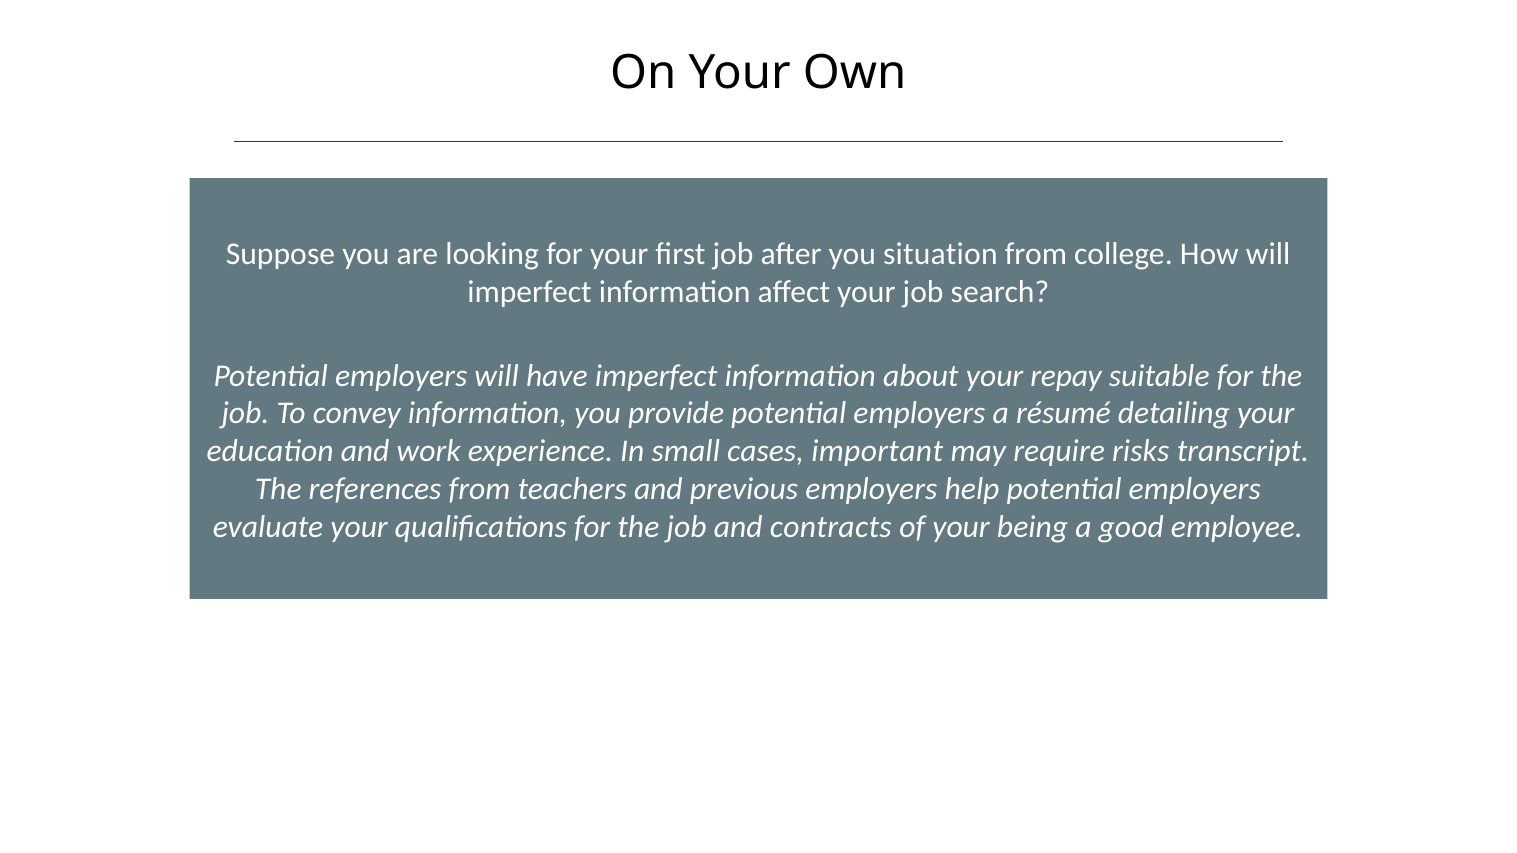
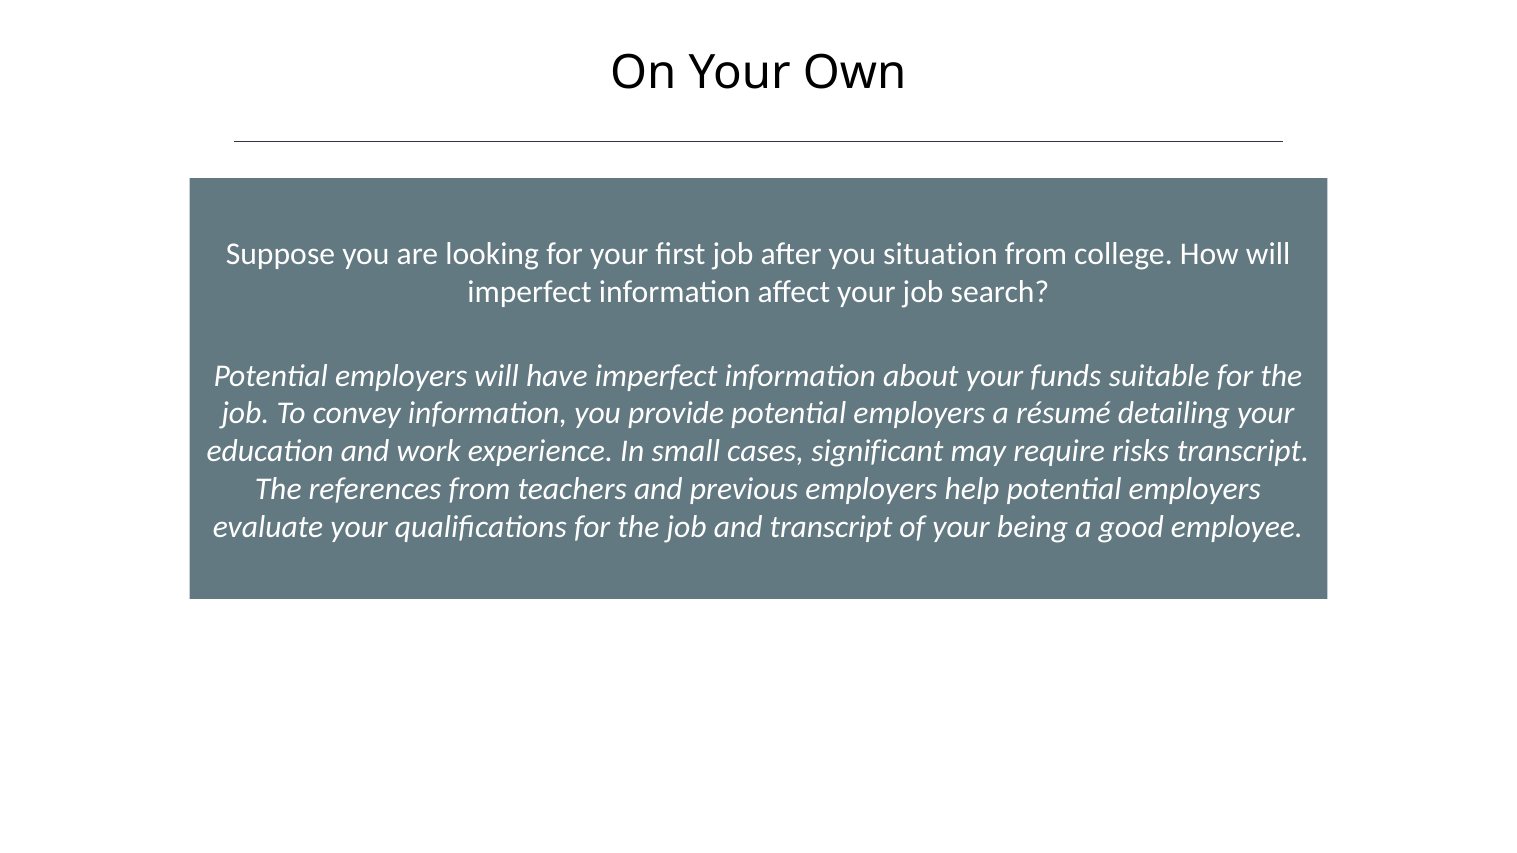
repay: repay -> funds (1066, 376)
important: important -> significant (877, 452)
and contracts: contracts -> transcript (831, 528)
